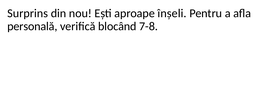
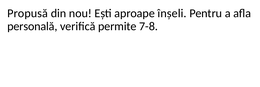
Surprins: Surprins -> Propusă (28, 13)
blocând: blocând -> permite (117, 26)
